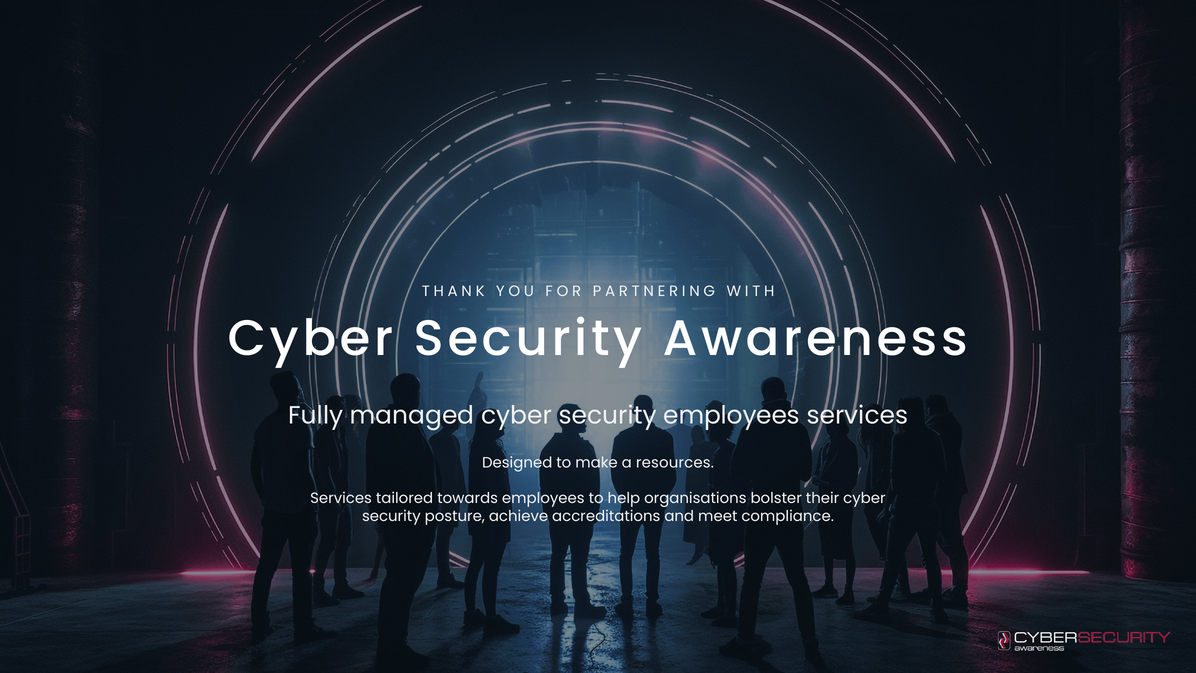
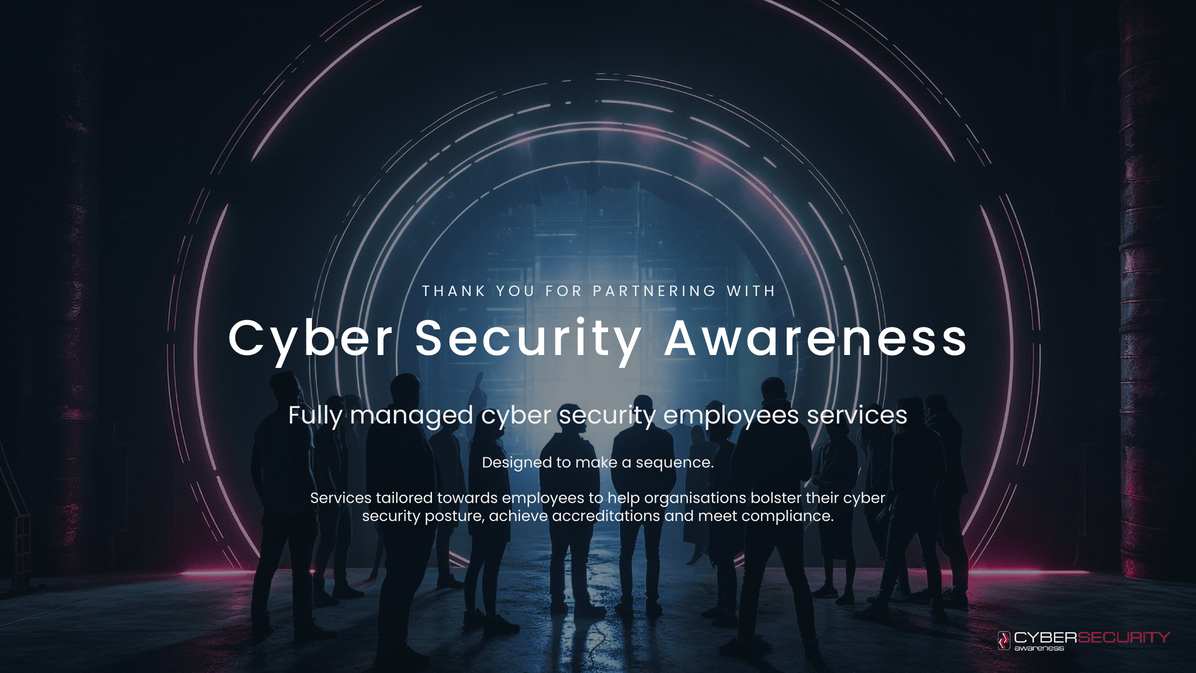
resources: resources -> sequence (675, 462)
